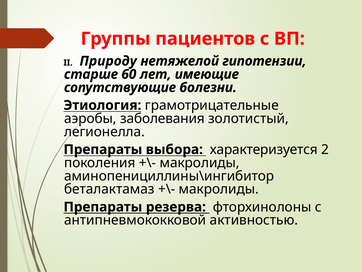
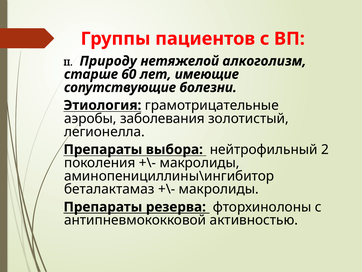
гипотензии: гипотензии -> алкоголизм (264, 61)
характеризуется: характеризуется -> нейтрофильный (264, 149)
